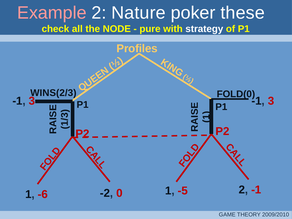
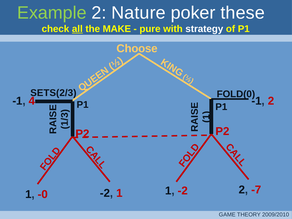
Example colour: pink -> light green (52, 13)
all underline: none -> present (77, 29)
NODE: NODE -> MAKE (117, 29)
Profiles: Profiles -> Choose (137, 49)
WINS(2/3: WINS(2/3 -> SETS(2/3 (53, 93)
3: 3 -> 4 (32, 101)
3: 3 -> 2 (271, 101)
-2 0: 0 -> 1 (119, 193)
1 -5: -5 -> -2 (183, 191)
2 -1: -1 -> -7 (256, 190)
-6: -6 -> -0 (43, 194)
